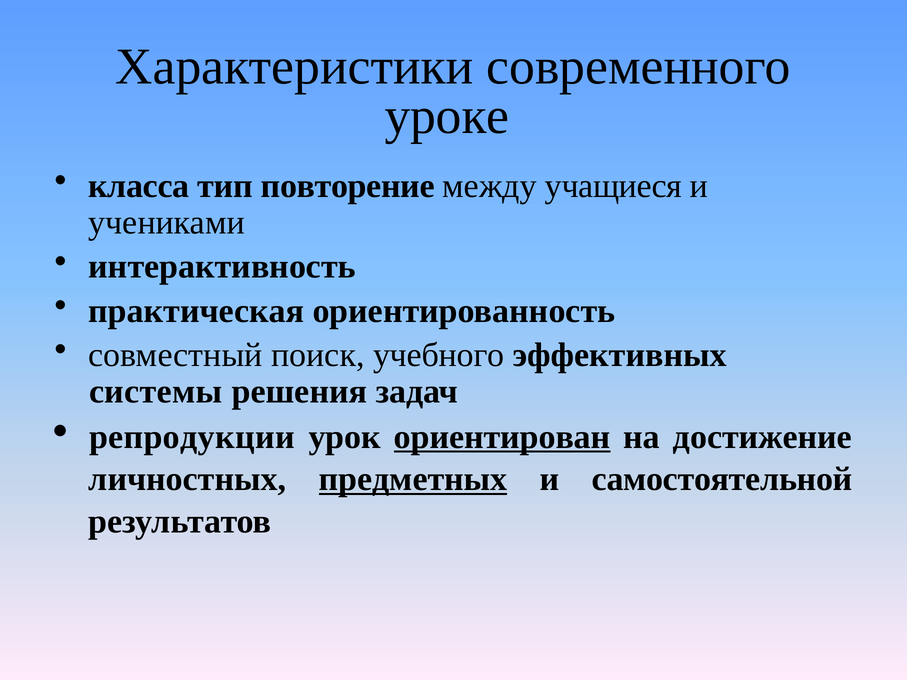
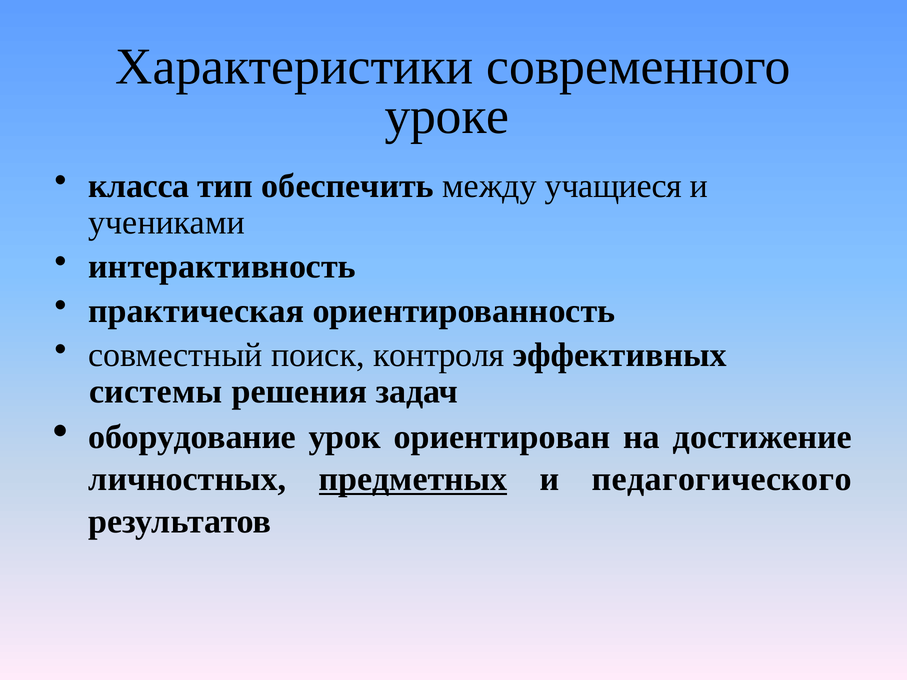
повторение: повторение -> обеспечить (348, 186)
учебного: учебного -> контроля (439, 355)
репродукции: репродукции -> оборудование (192, 437)
ориентирован underline: present -> none (502, 437)
самостоятельной: самостоятельной -> педагогического (722, 479)
